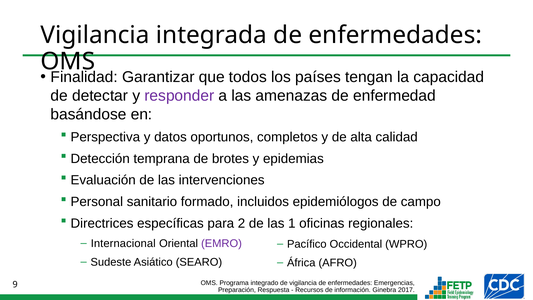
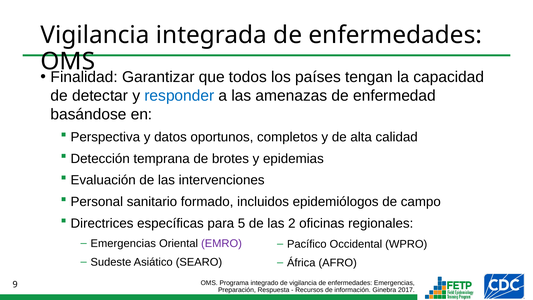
responder colour: purple -> blue (179, 96)
2: 2 -> 5 (242, 223)
1: 1 -> 2 (292, 223)
Internacional: Internacional -> Emergencias (123, 243)
